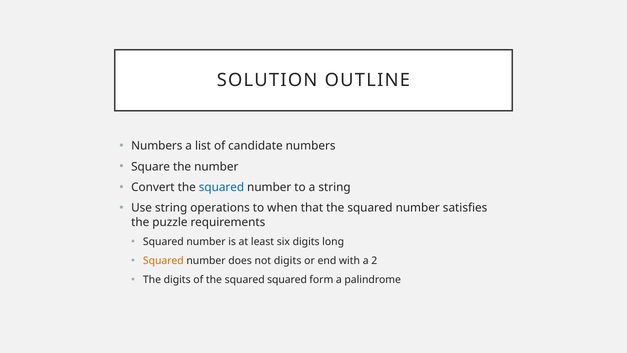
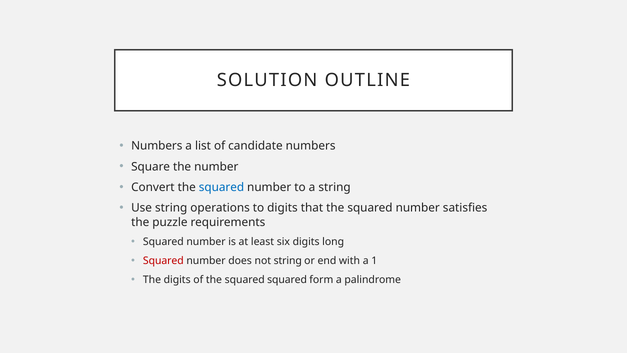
to when: when -> digits (282, 208)
Squared colour: orange -> red (163, 261)
not digits: digits -> string (288, 261)
2: 2 -> 1 (374, 261)
